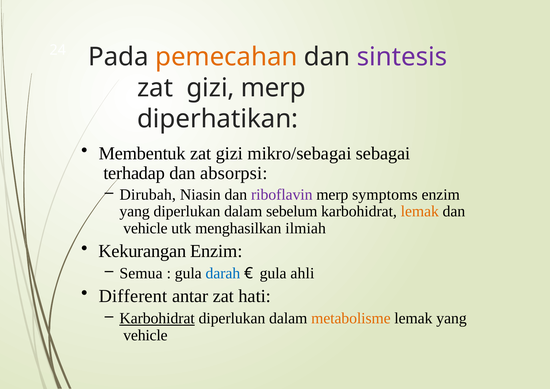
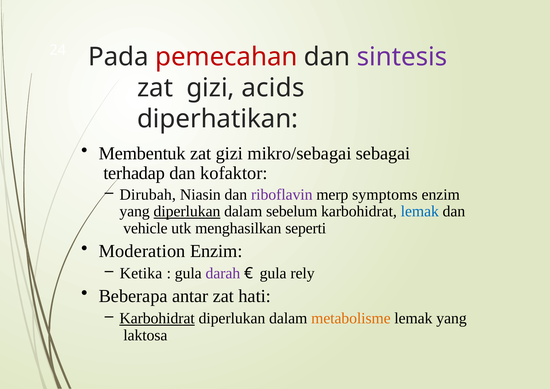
pemecahan colour: orange -> red (226, 57)
gizi merp: merp -> acids (273, 88)
absorpsi: absorpsi -> kofaktor (234, 173)
diperlukan underline: none -> present (187, 211)
lemak colour: orange -> blue (420, 211)
ilmiah: ilmiah -> seperti (306, 228)
Kekurangan: Kekurangan -> Moderation (142, 251)
Semua: Semua -> Ketika (141, 273)
darah colour: blue -> purple (223, 273)
ahli: ahli -> rely (303, 273)
Different: Different -> Beberapa (133, 296)
vehicle: vehicle -> laktosa (145, 335)
